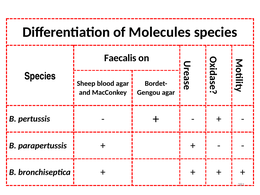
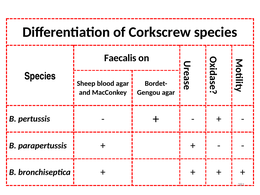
Molecules: Molecules -> Corkscrew (160, 32)
